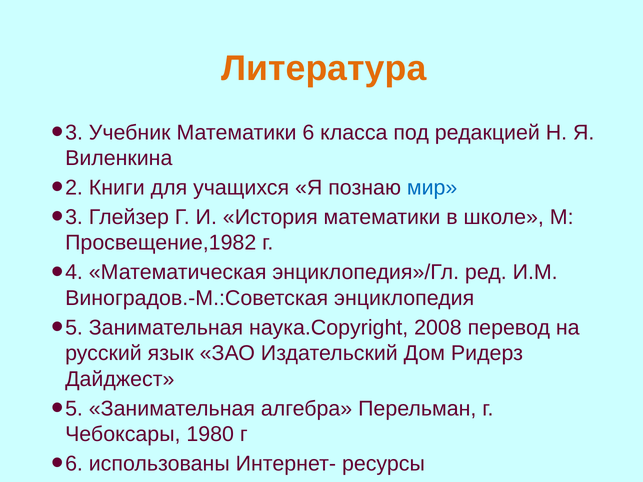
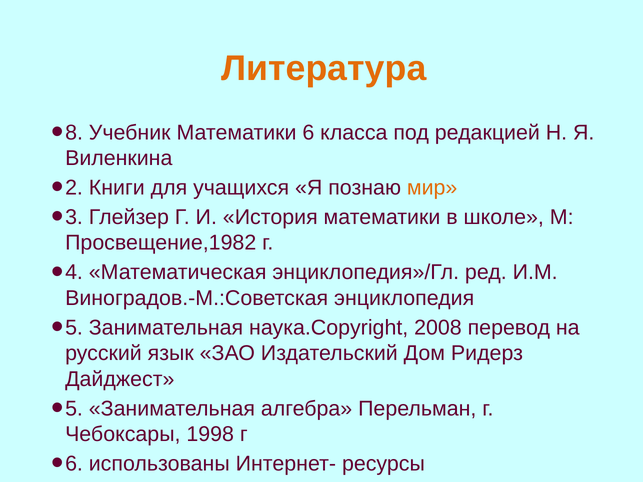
3: 3 -> 8 (74, 133)
мир colour: blue -> orange (432, 188)
1980: 1980 -> 1998 (210, 434)
